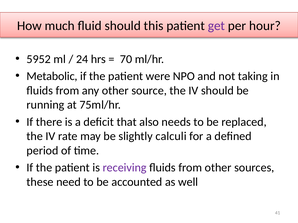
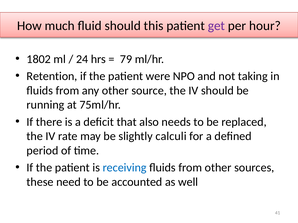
5952: 5952 -> 1802 (39, 59)
70: 70 -> 79 (126, 59)
Metabolic: Metabolic -> Retention (52, 76)
receiving colour: purple -> blue (125, 168)
